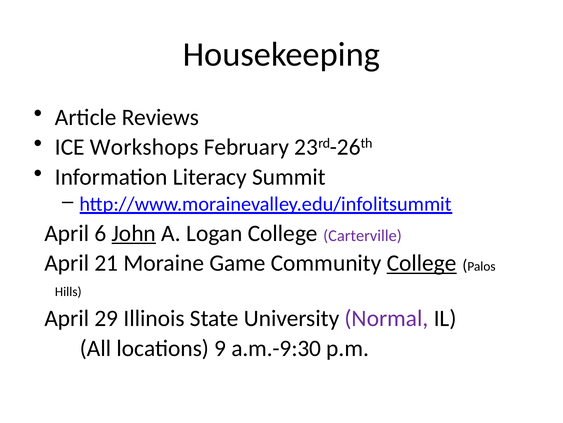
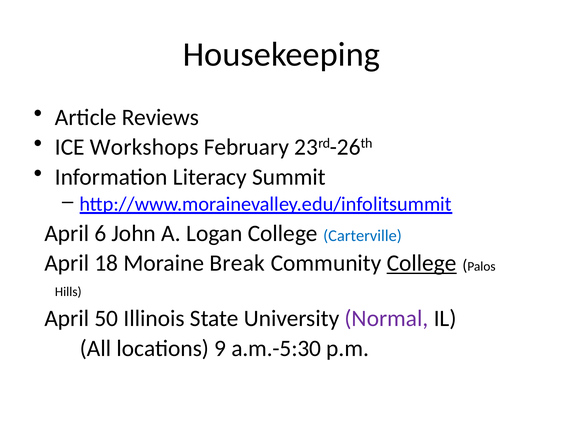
John underline: present -> none (134, 233)
Carterville colour: purple -> blue (362, 235)
21: 21 -> 18 (106, 263)
Game: Game -> Break (237, 263)
29: 29 -> 50 (106, 318)
a.m.-9:30: a.m.-9:30 -> a.m.-5:30 (276, 348)
